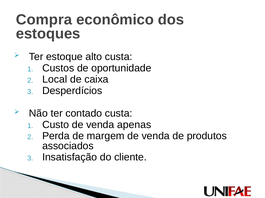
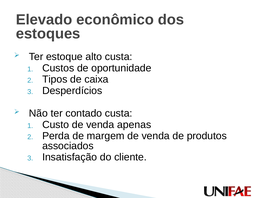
Compra: Compra -> Elevado (44, 20)
Local: Local -> Tipos (55, 80)
